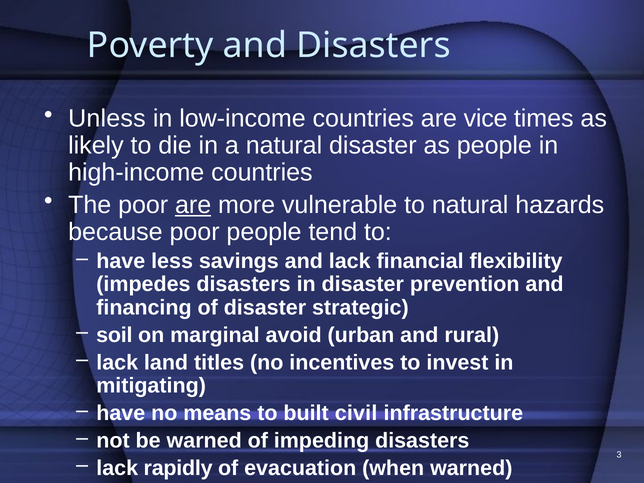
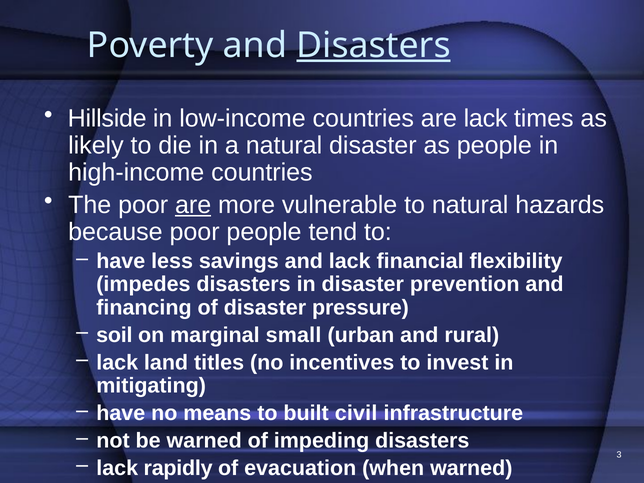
Disasters underline: none -> present (374, 45)
Unless: Unless -> Hillside (107, 119)
are vice: vice -> lack (486, 119)
strategic: strategic -> pressure (360, 308)
avoid: avoid -> small (293, 335)
